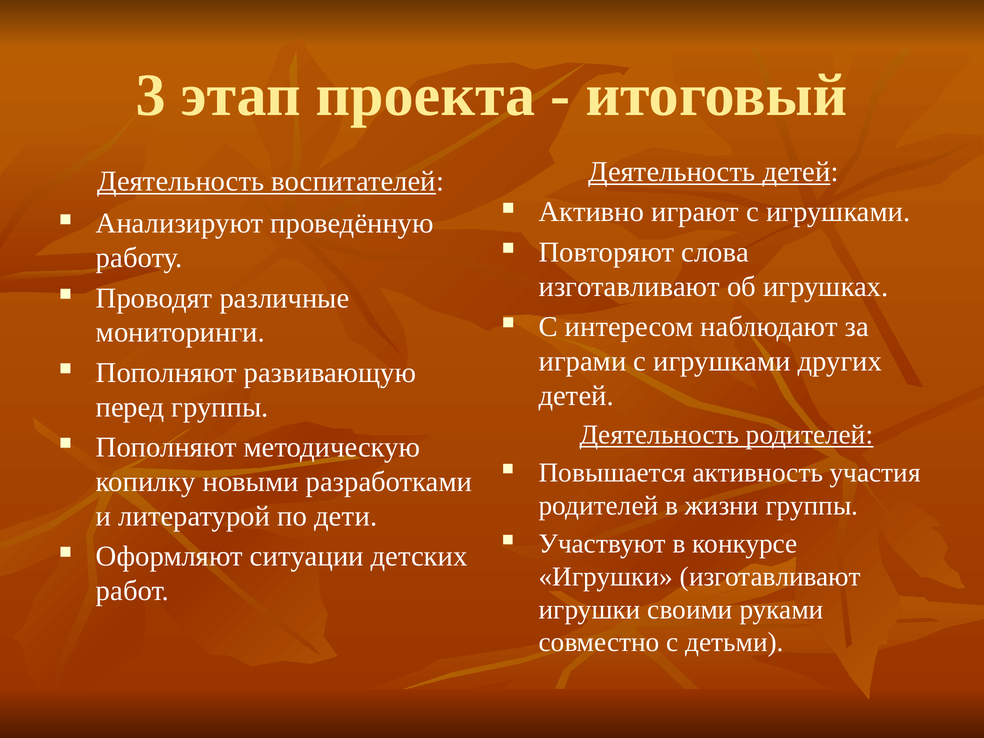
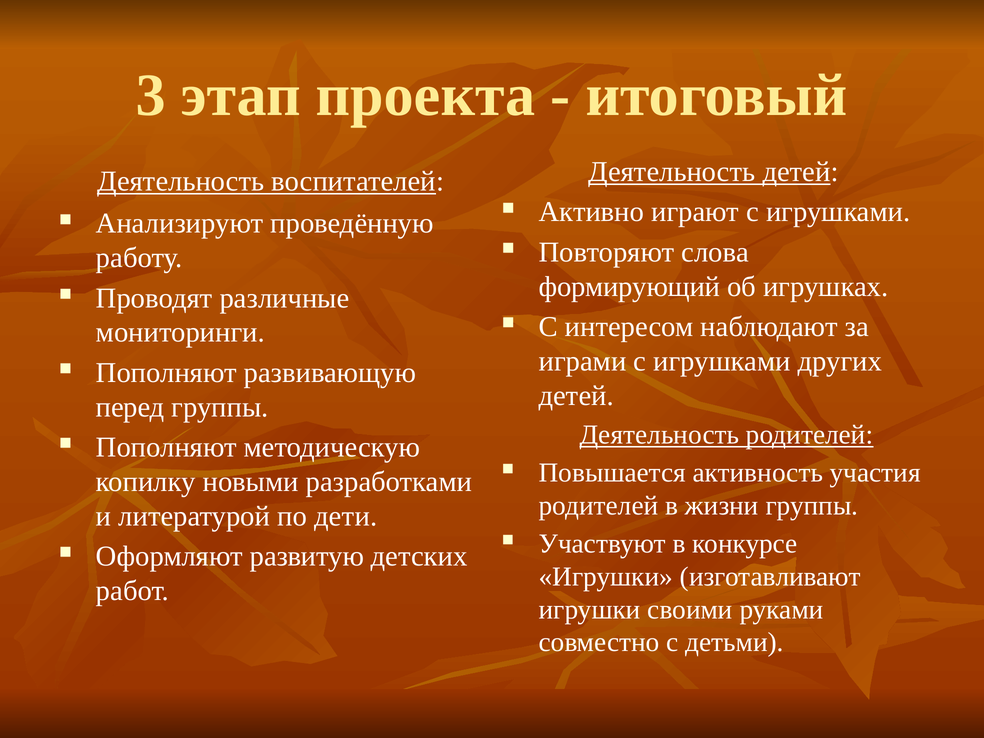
изготавливают: изготавливают -> формирующий (629, 287)
ситуации: ситуации -> развитую (307, 556)
